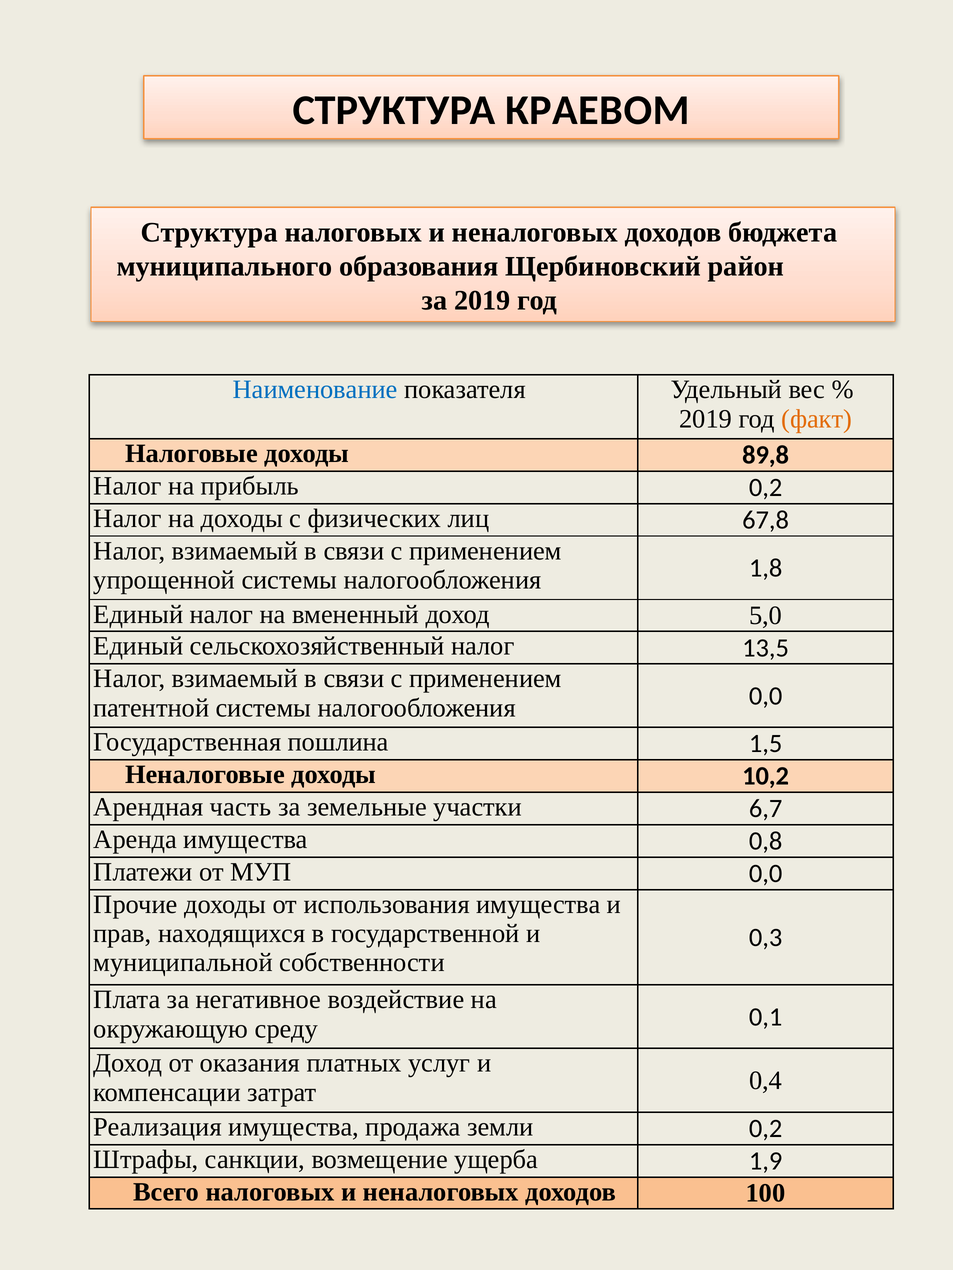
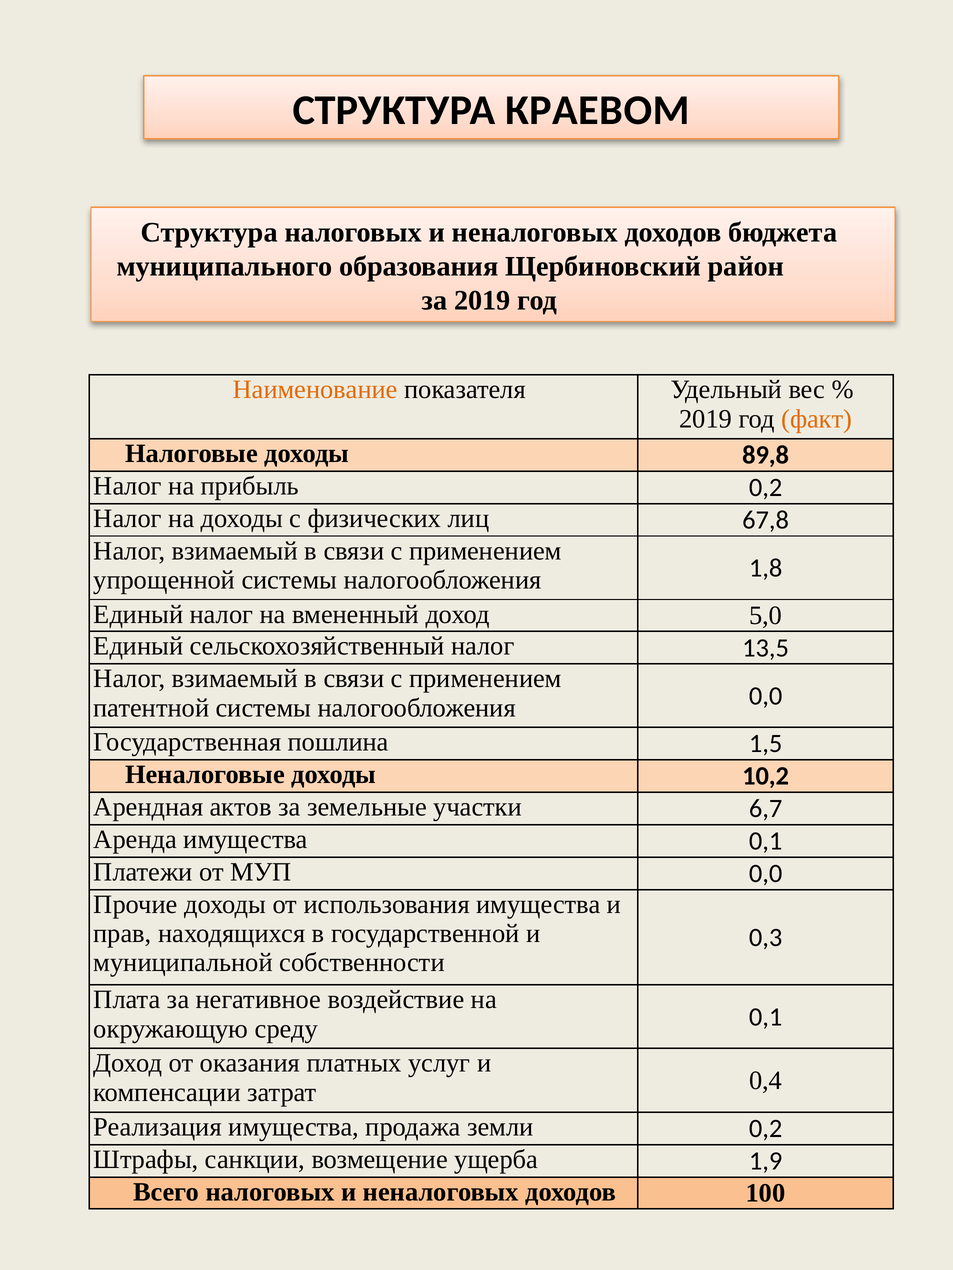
Наименование colour: blue -> orange (315, 390)
часть: часть -> актов (241, 807)
имущества 0,8: 0,8 -> 0,1 (766, 842)
